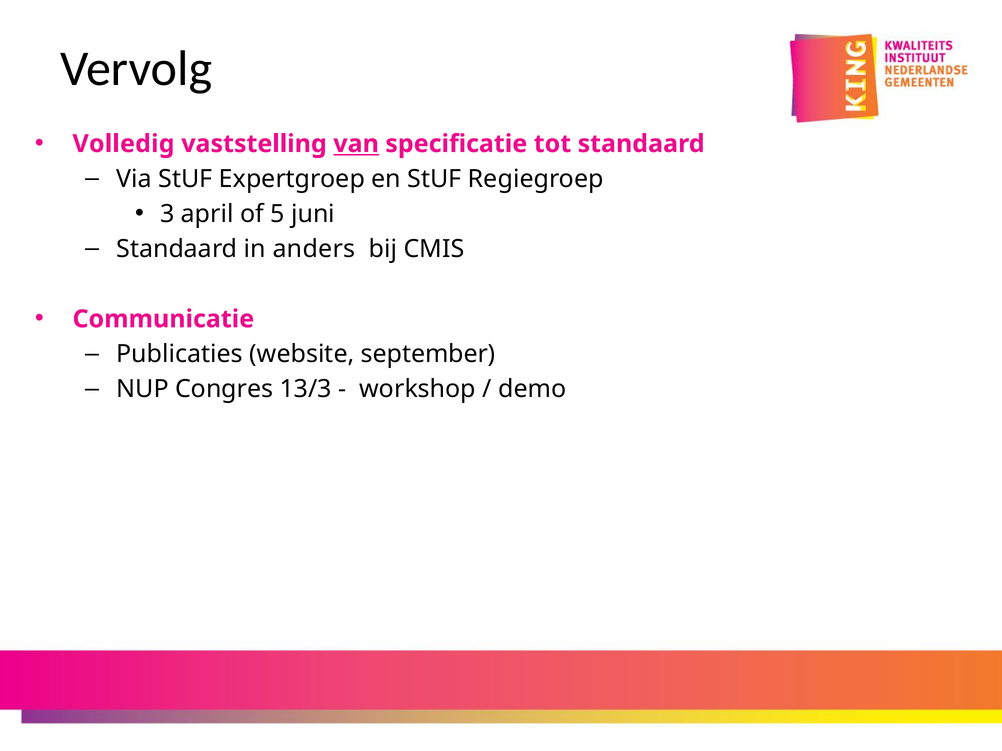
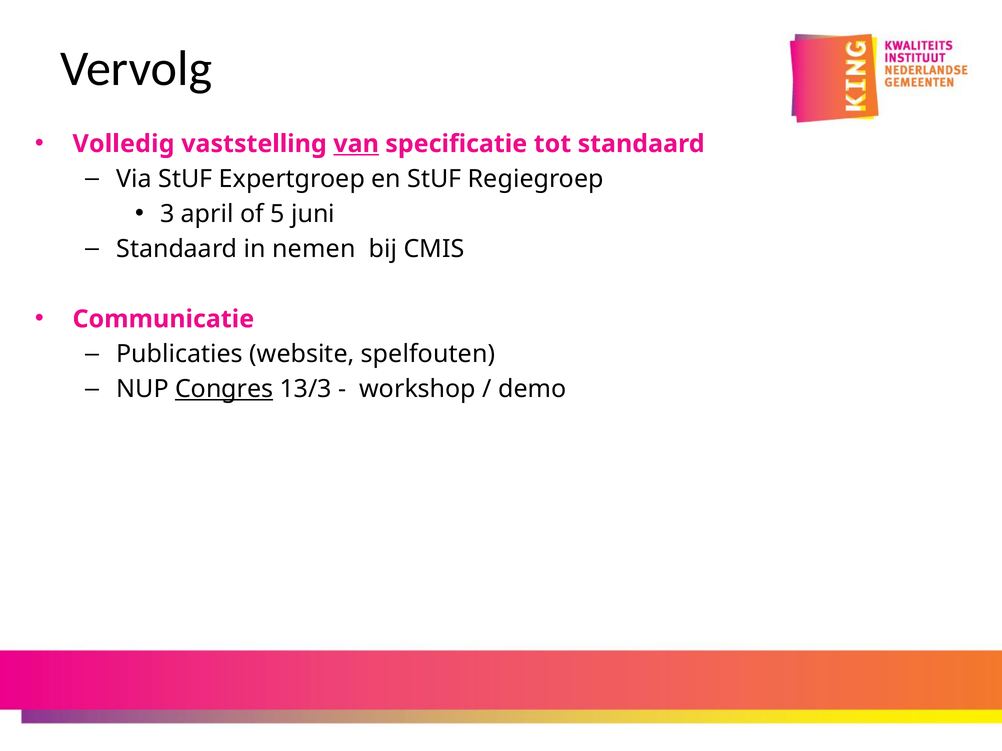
anders: anders -> nemen (314, 249)
september: september -> spelfouten (428, 354)
Congres underline: none -> present (224, 389)
